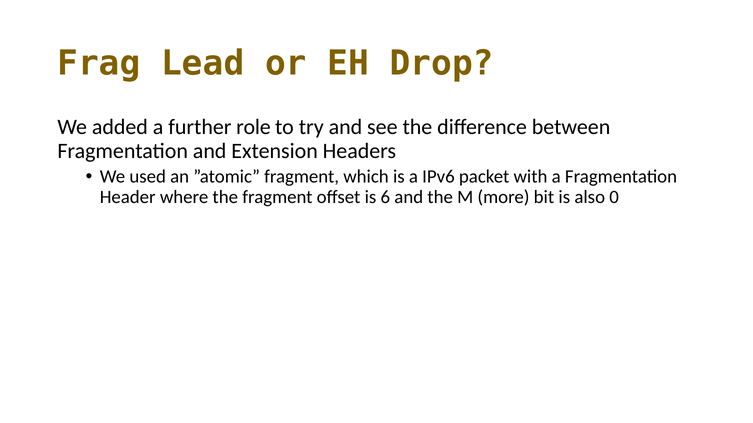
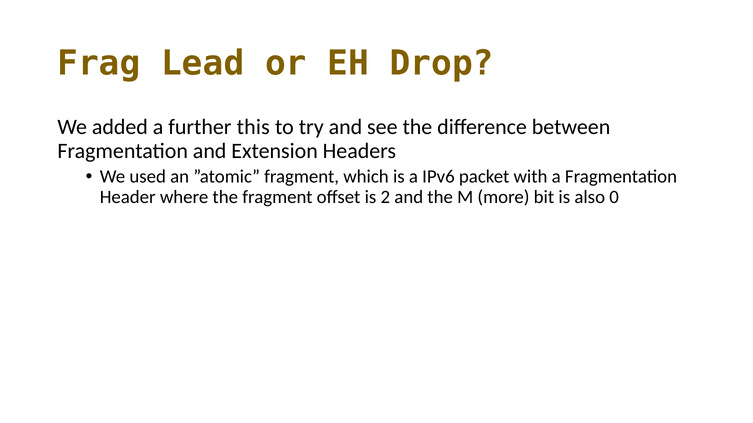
role: role -> this (253, 127)
6: 6 -> 2 (385, 197)
